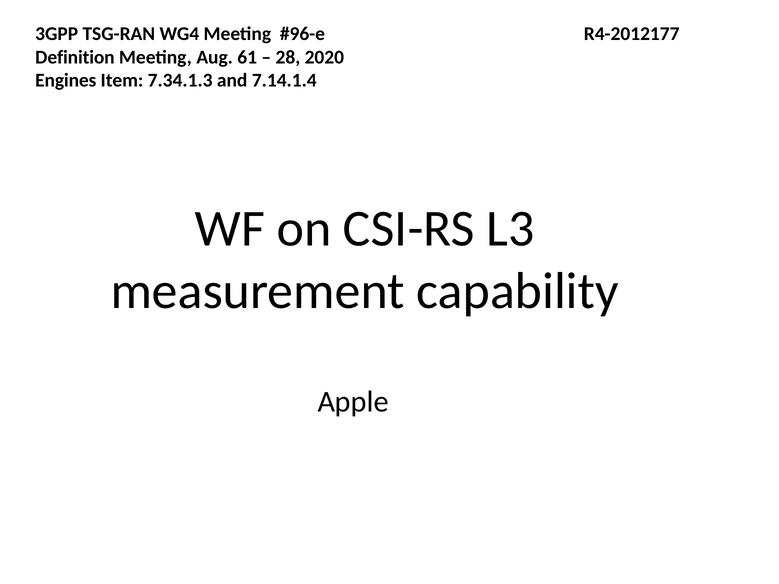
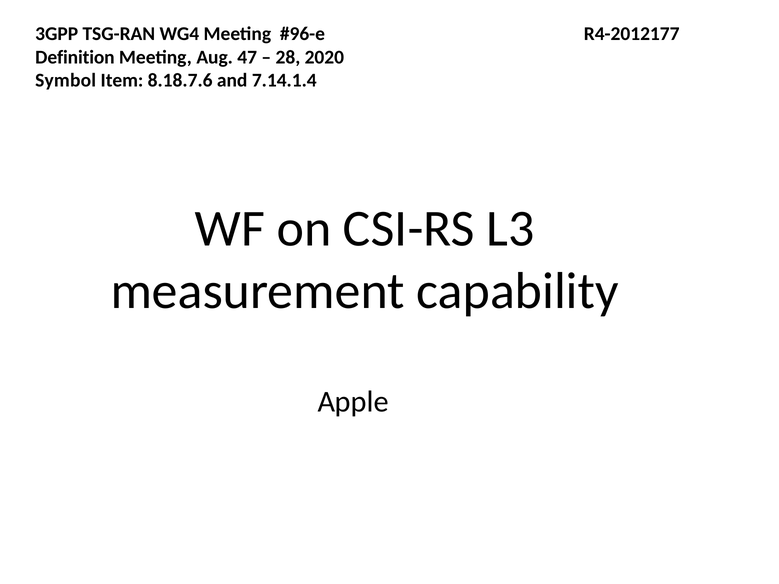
61: 61 -> 47 (247, 57)
Engines: Engines -> Symbol (66, 81)
7.34.1.3: 7.34.1.3 -> 8.18.7.6 (180, 81)
